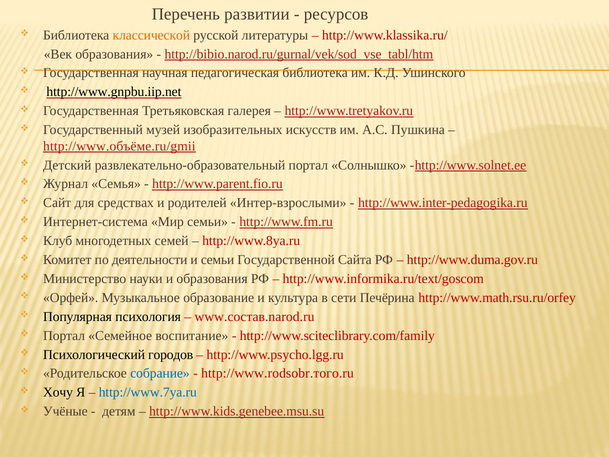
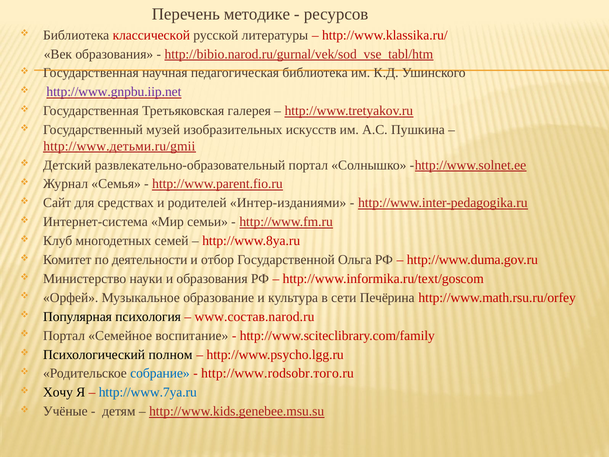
развитии: развитии -> методике (257, 14)
классической colour: orange -> red (151, 35)
http://www.gnpbu.iip.net colour: black -> purple (114, 92)
http://www.объёме.ru/gmii: http://www.объёме.ru/gmii -> http://www.детьми.ru/gmii (119, 146)
Интер-взрослыми: Интер-взрослыми -> Интер-изданиями (288, 203)
и семьи: семьи -> отбор (218, 260)
Сайта: Сайта -> Ольга (355, 260)
городов: городов -> полном (171, 354)
